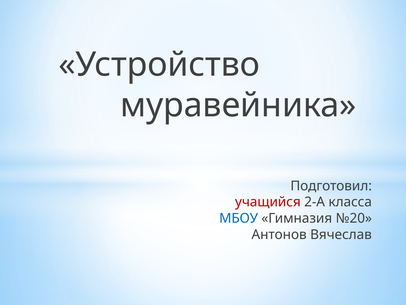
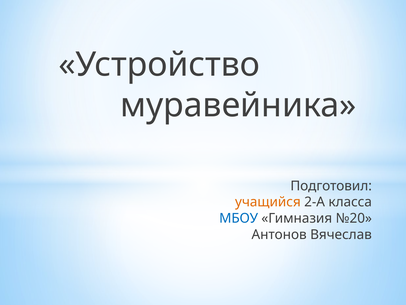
учащийся colour: red -> orange (268, 202)
